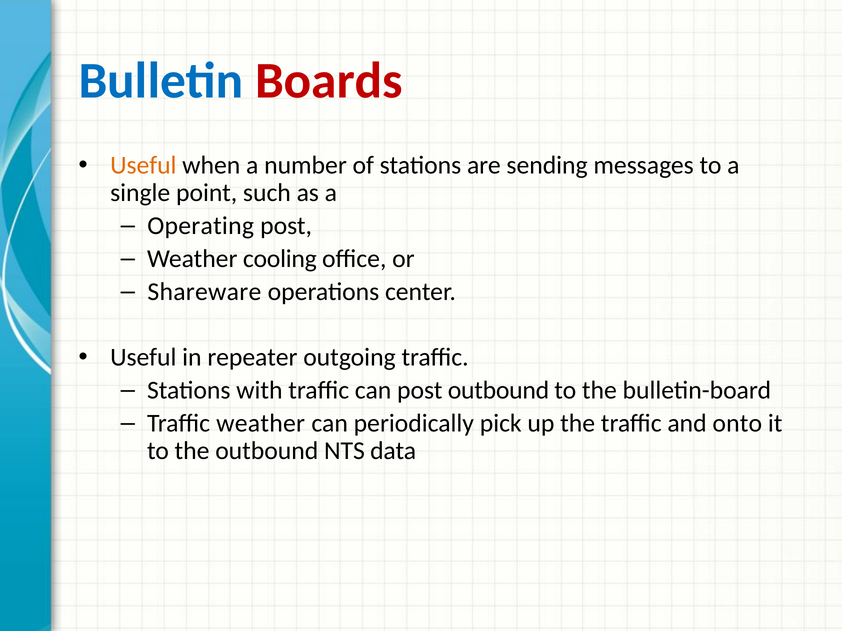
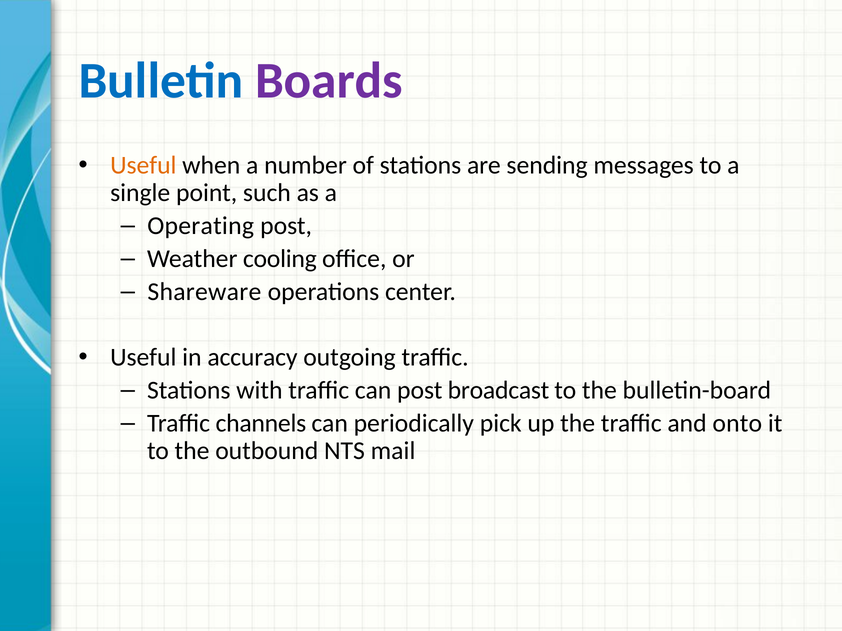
Boards colour: red -> purple (329, 81)
repeater: repeater -> accuracy (252, 358)
post outbound: outbound -> broadcast (499, 391)
Traffic weather: weather -> channels (261, 423)
data: data -> mail (393, 451)
